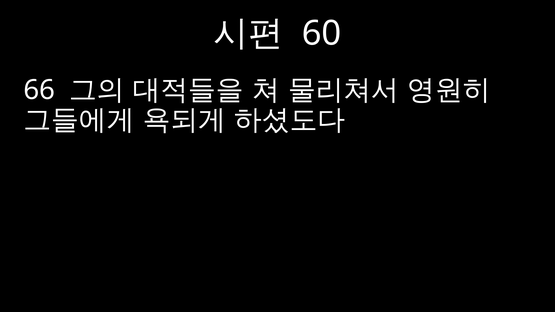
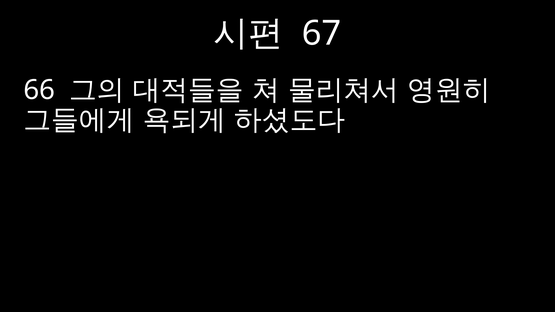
60: 60 -> 67 (322, 33)
